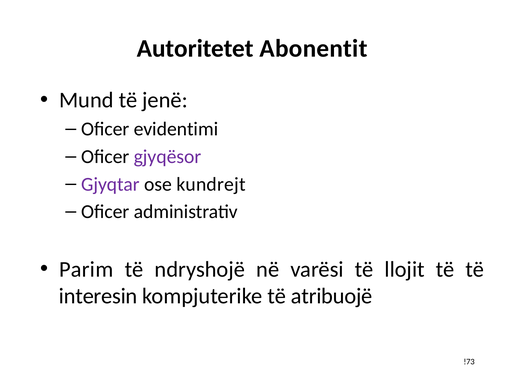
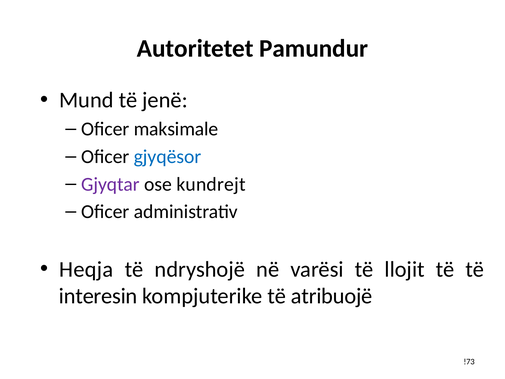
Abonentit: Abonentit -> Pamundur (314, 48)
evidentimi: evidentimi -> maksimale (176, 129)
gjyqësor colour: purple -> blue (167, 157)
Parim: Parim -> Heqja (86, 269)
